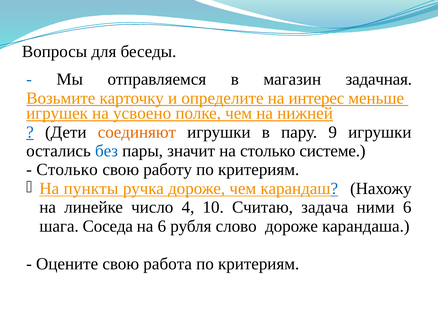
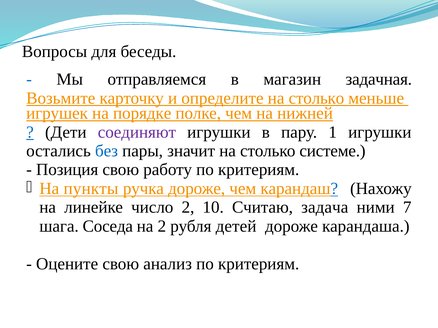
определите на интерес: интерес -> столько (316, 98)
усвоено: усвоено -> порядке (142, 113)
соединяют colour: orange -> purple (137, 132)
9: 9 -> 1 (333, 132)
Столько: Столько -> Позиция (67, 170)
число 4: 4 -> 2 (188, 208)
ними 6: 6 -> 7 (407, 208)
на 6: 6 -> 2 (162, 227)
слово: слово -> детей (236, 227)
работа: работа -> анализ (168, 264)
